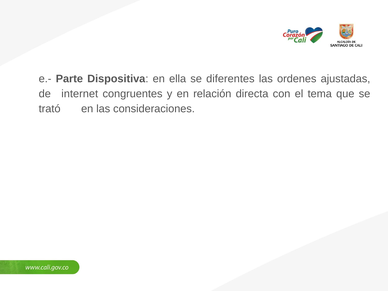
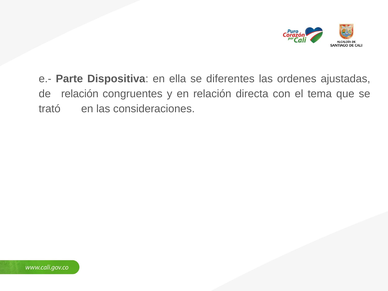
de internet: internet -> relación (80, 94)
